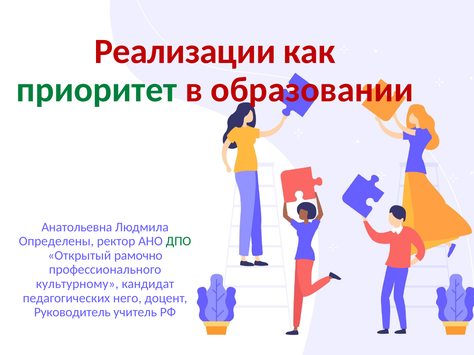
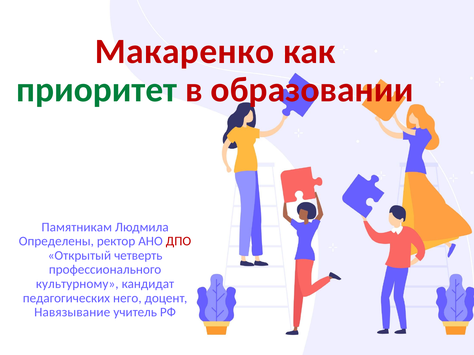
Реализации: Реализации -> Макаренко (185, 51)
Анатольевна: Анатольевна -> Памятникам (77, 227)
ДПО colour: green -> red (178, 242)
рамочно: рамочно -> четверть (138, 256)
Руководитель: Руководитель -> Навязывание (72, 313)
